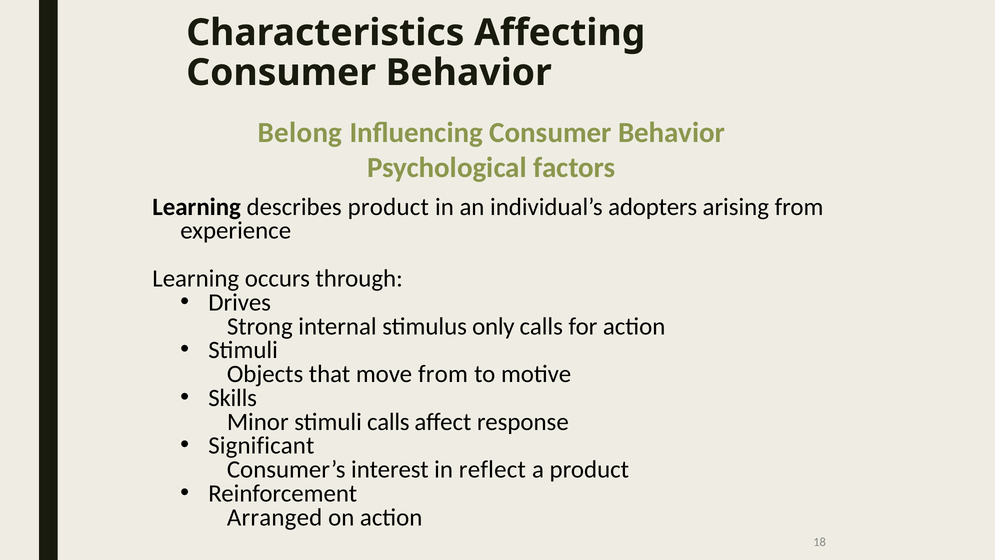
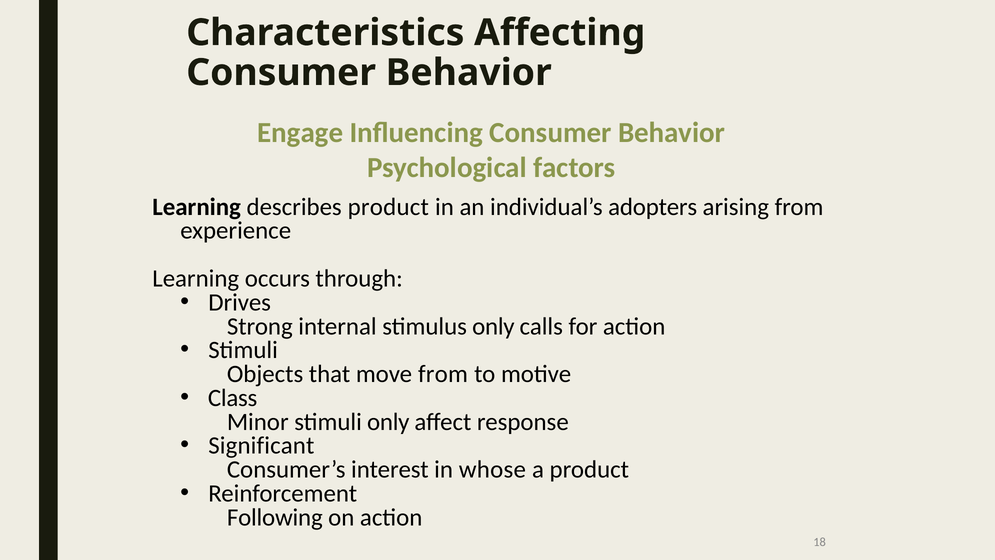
Belong: Belong -> Engage (300, 133)
Skills: Skills -> Class (233, 398)
stimuli calls: calls -> only (388, 422)
reflect: reflect -> whose (492, 469)
Arranged: Arranged -> Following (275, 517)
